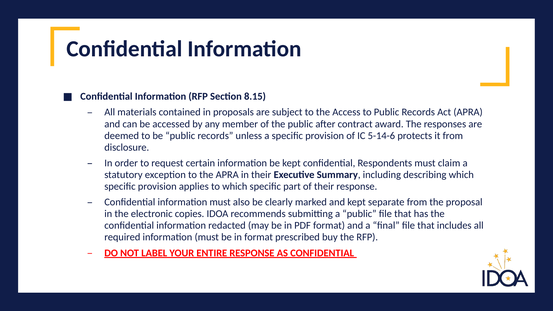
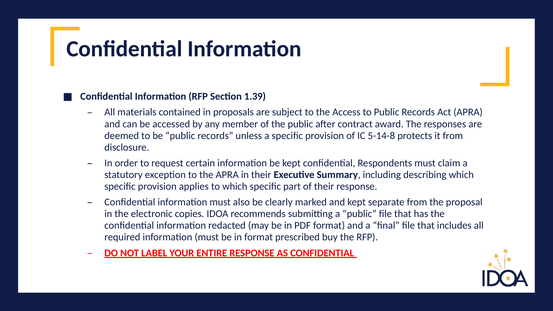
8.15: 8.15 -> 1.39 (255, 97)
5-14-6: 5-14-6 -> 5-14-8 (381, 136)
